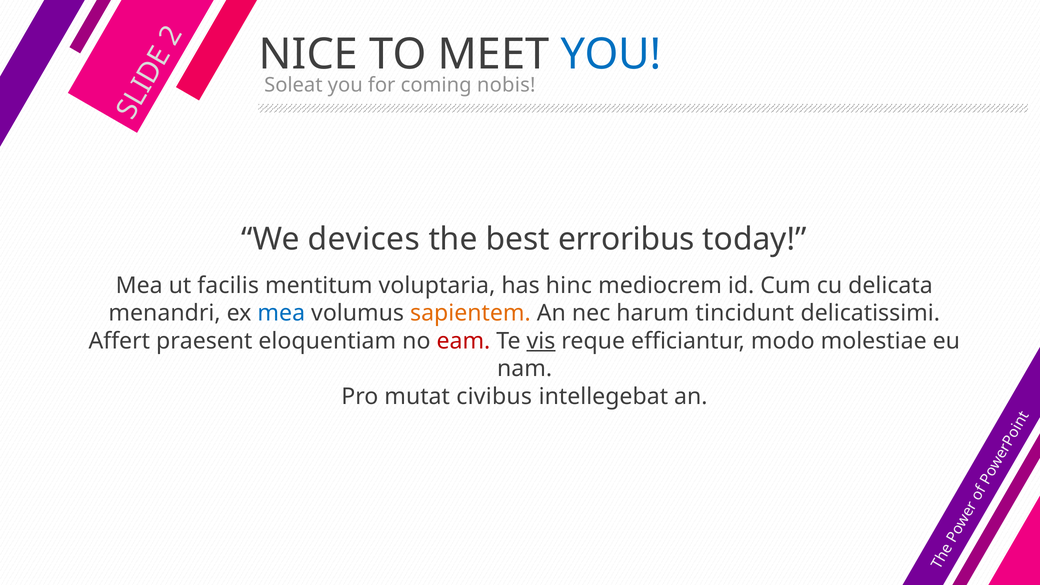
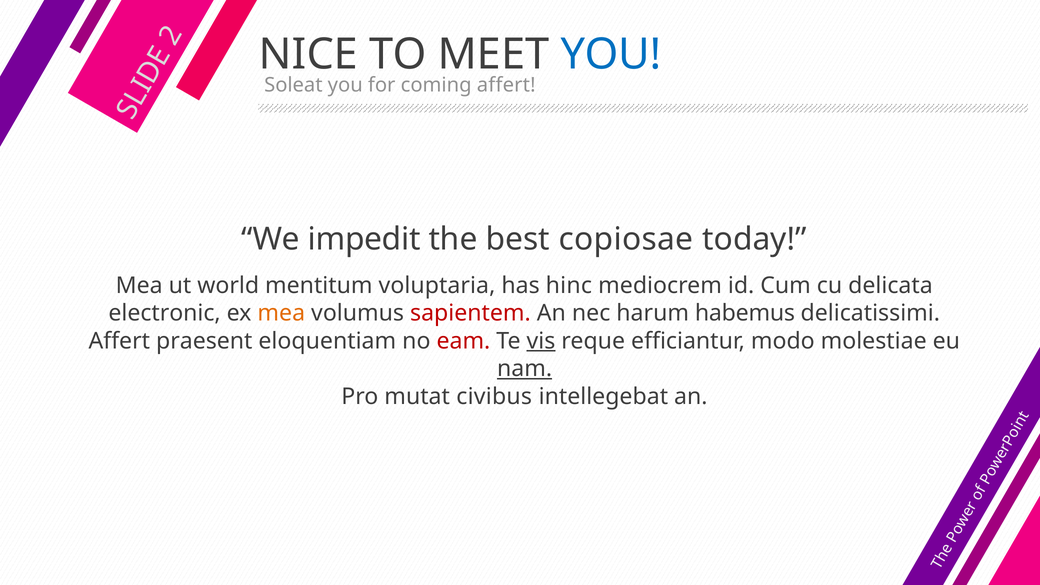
coming nobis: nobis -> affert (506, 85)
devices: devices -> impedit (364, 239)
erroribus: erroribus -> copiosae (626, 239)
facilis: facilis -> world (228, 285)
menandri: menandri -> electronic (165, 313)
mea colour: blue -> orange (281, 313)
sapientem colour: orange -> red (470, 313)
tincidunt: tincidunt -> habemus (745, 313)
nam underline: none -> present (525, 369)
